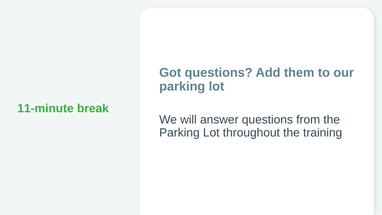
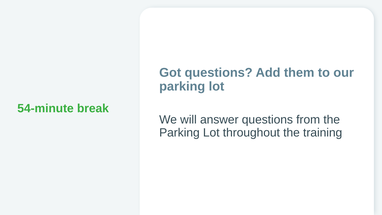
11-minute: 11-minute -> 54-minute (46, 108)
